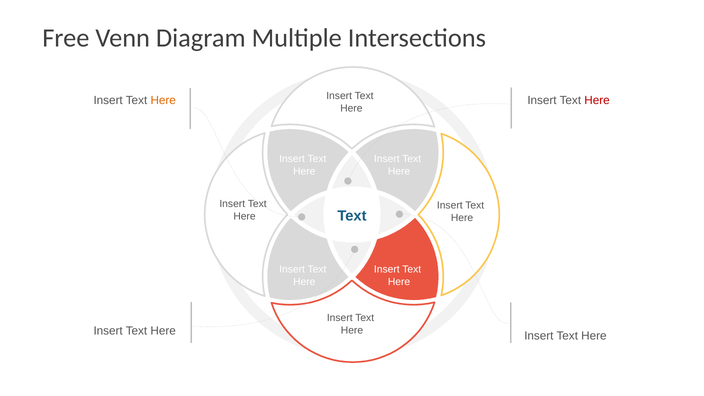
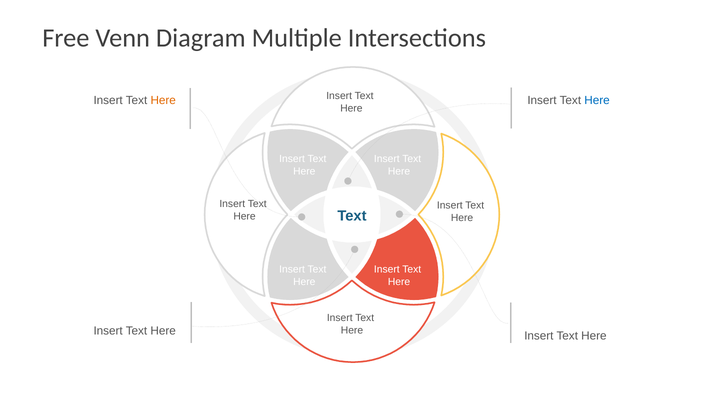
Here colour: red -> blue (597, 100)
